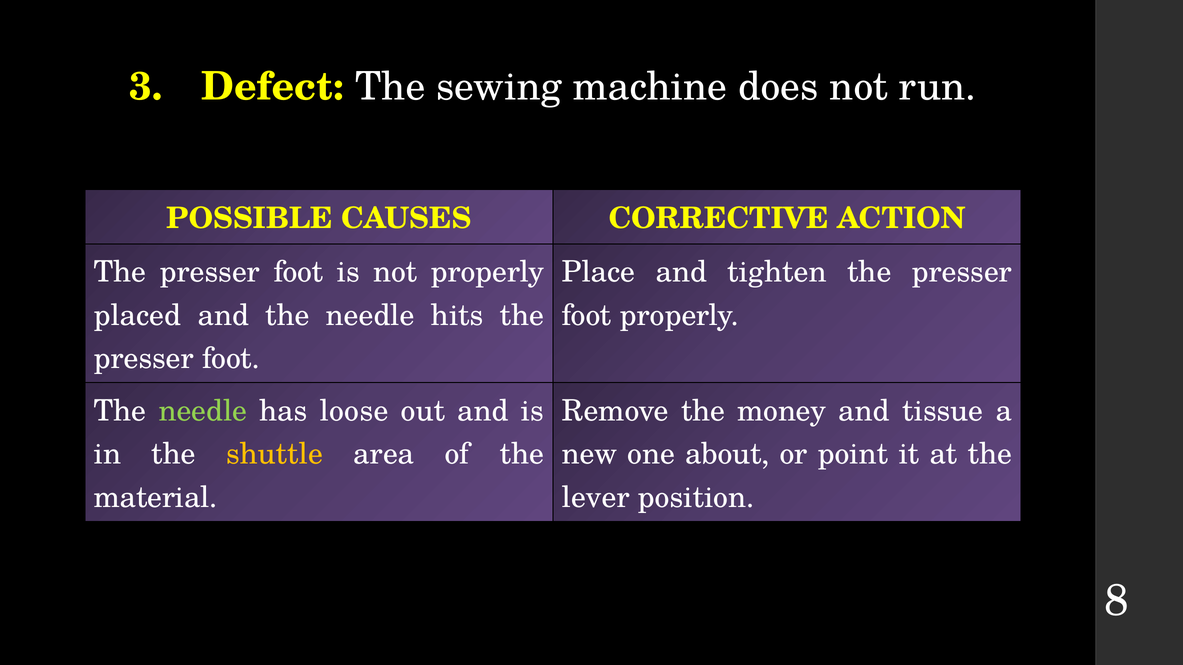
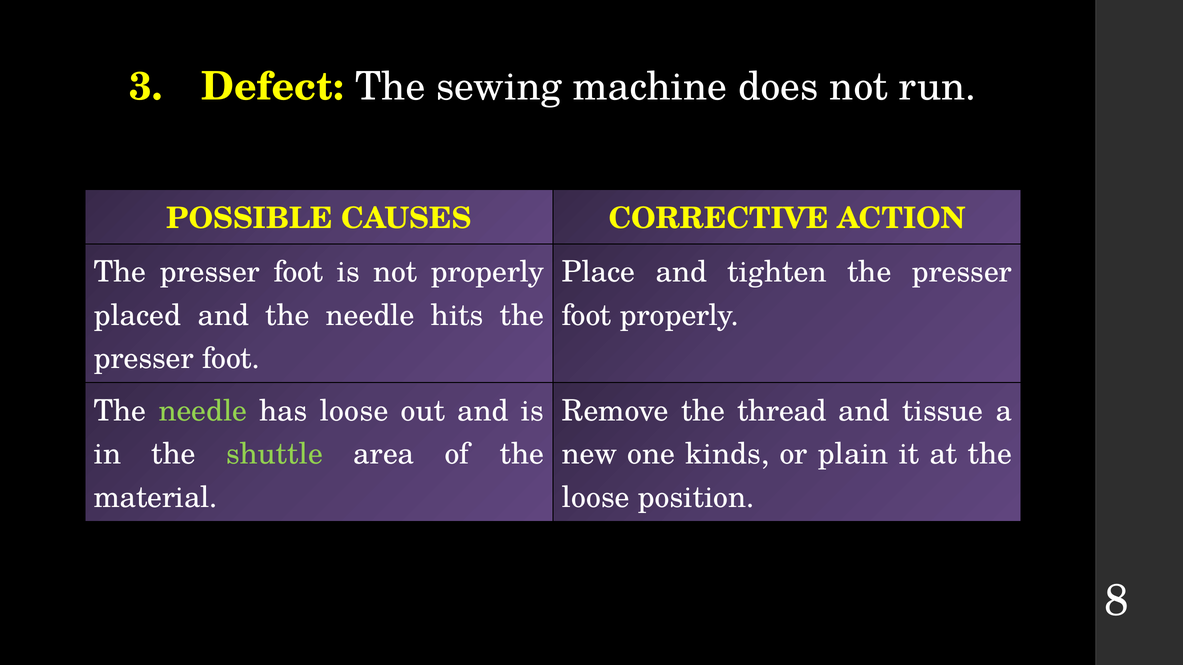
money: money -> thread (782, 411)
shuttle colour: yellow -> light green (275, 454)
about: about -> kinds (727, 454)
point: point -> plain (853, 454)
lever: lever -> loose (596, 498)
